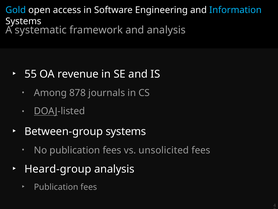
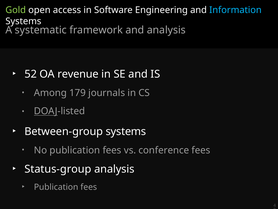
Gold colour: light blue -> light green (16, 10)
55: 55 -> 52 (31, 74)
878: 878 -> 179 (78, 93)
unsolicited: unsolicited -> conference (164, 150)
Heard-group: Heard-group -> Status-group (58, 169)
